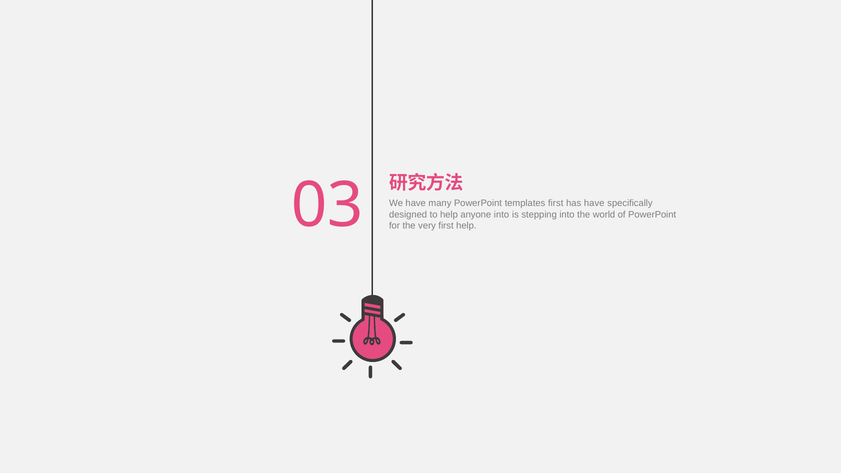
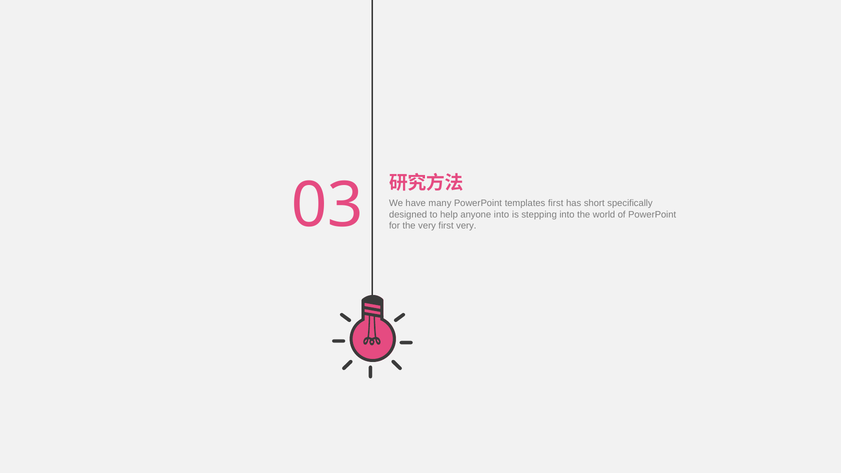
has have: have -> short (594, 203)
first help: help -> very (466, 226)
